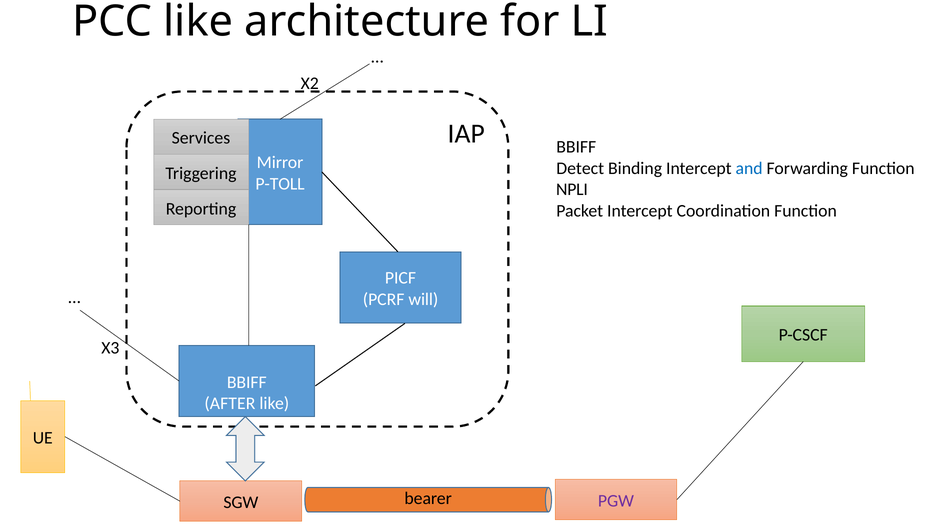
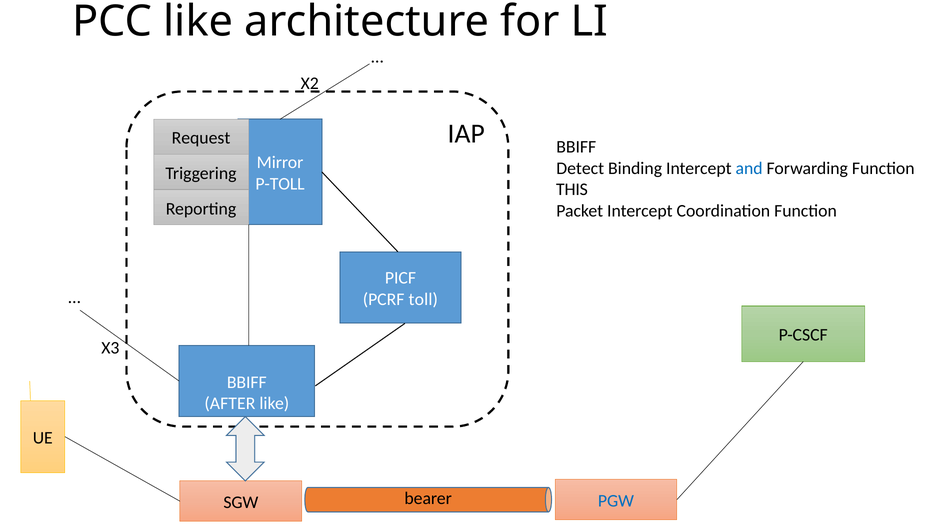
Services: Services -> Request (201, 138)
NPLI: NPLI -> THIS (572, 190)
will: will -> toll (423, 300)
PGW colour: purple -> blue (616, 501)
